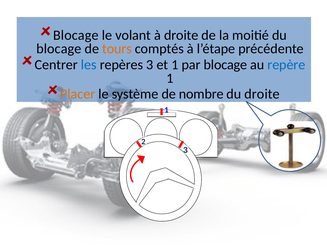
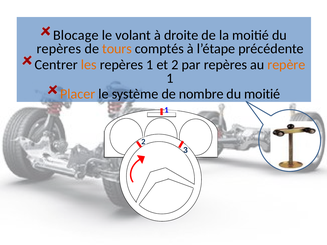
blocage: blocage -> repères (59, 49)
les colour: blue -> orange (89, 65)
repères 3: 3 -> 1 (150, 65)
et 1: 1 -> 2 (175, 65)
par blocage: blocage -> repères (225, 65)
repère colour: blue -> orange (286, 65)
du droite: droite -> moitié (262, 94)
